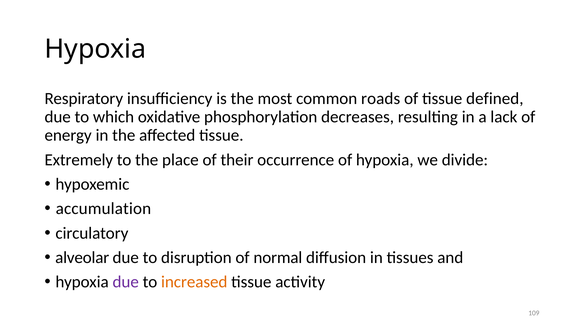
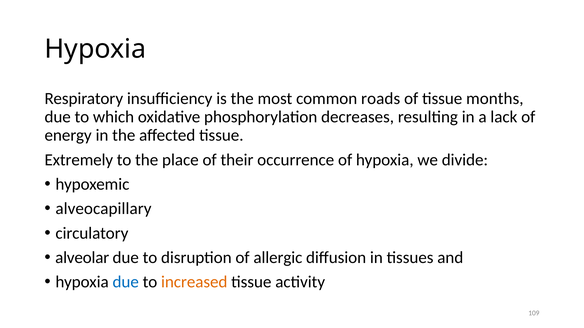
defined: defined -> months (495, 99)
accumulation: accumulation -> alveocapillary (103, 209)
normal: normal -> allergic (278, 258)
due colour: purple -> blue (126, 282)
